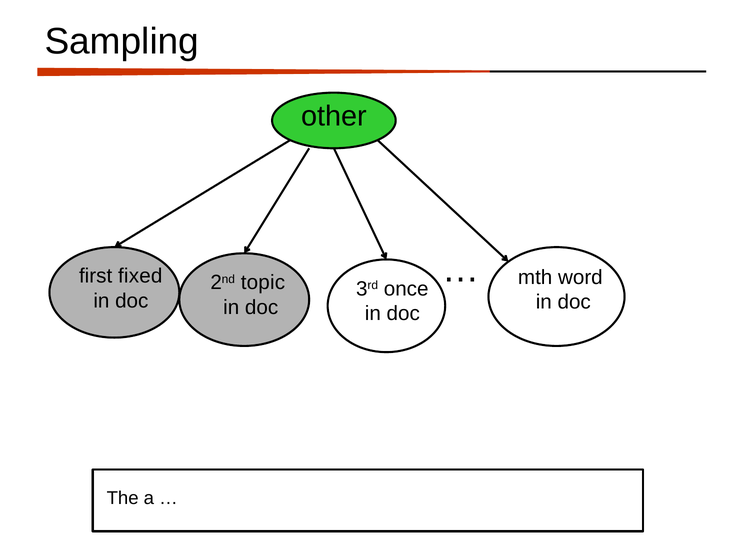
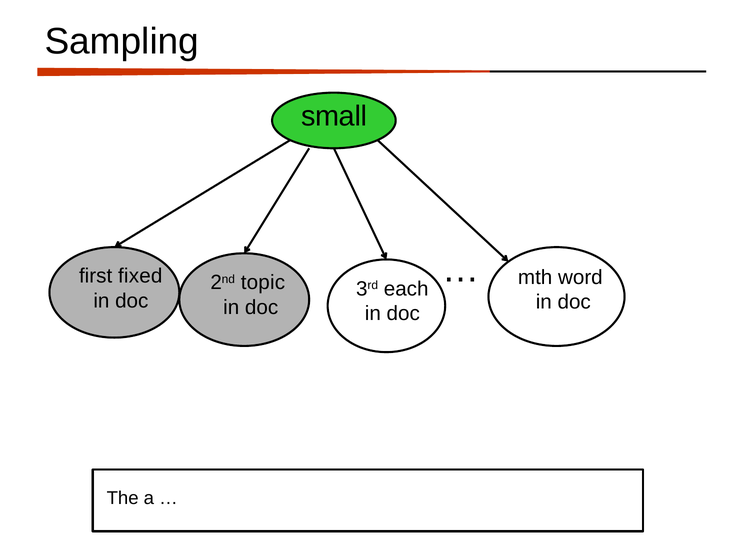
other: other -> small (334, 117)
once: once -> each (406, 289)
